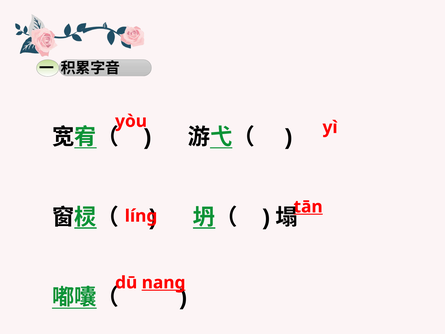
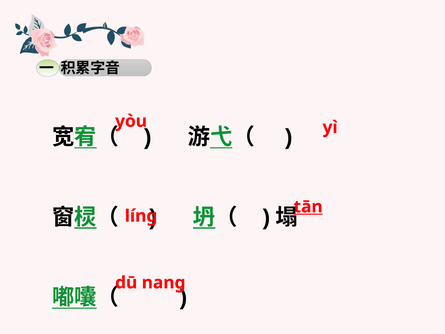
nang underline: present -> none (164, 282)
